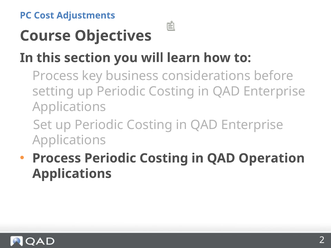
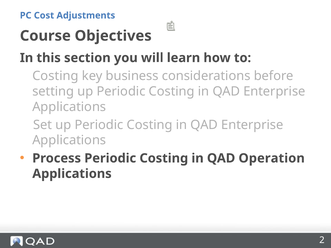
Process: Process -> Costing (55, 76)
